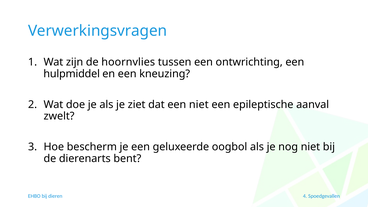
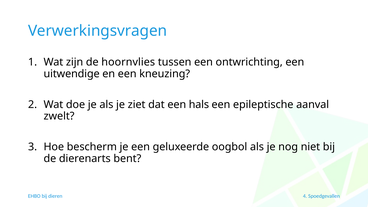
hulpmiddel: hulpmiddel -> uitwendige (72, 74)
een niet: niet -> hals (199, 105)
